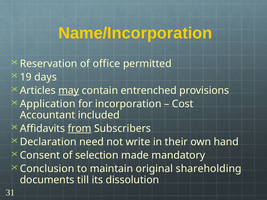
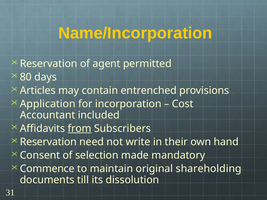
office: office -> agent (107, 64)
19: 19 -> 80 (26, 77)
may underline: present -> none (69, 91)
Declaration: Declaration -> Reservation (48, 142)
Conclusion: Conclusion -> Commence (47, 169)
